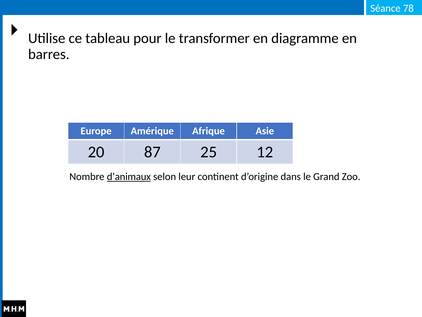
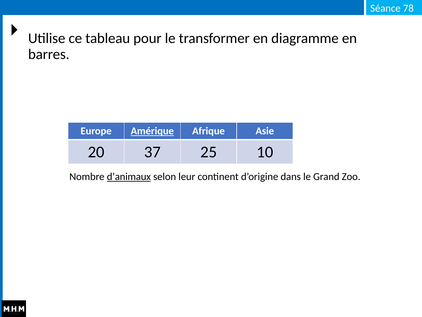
Amérique underline: none -> present (152, 131)
87: 87 -> 37 (152, 152)
12: 12 -> 10 (265, 152)
